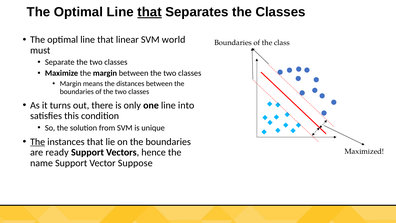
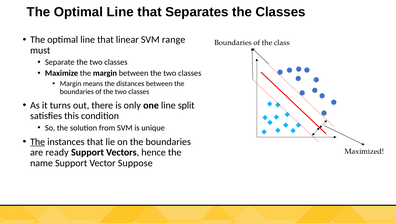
that underline: present -> none (150, 12)
world: world -> range (174, 40)
into: into -> split (186, 105)
